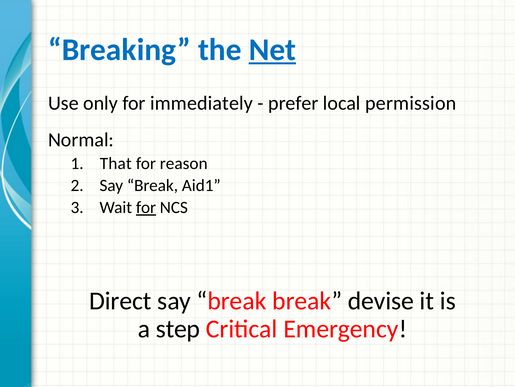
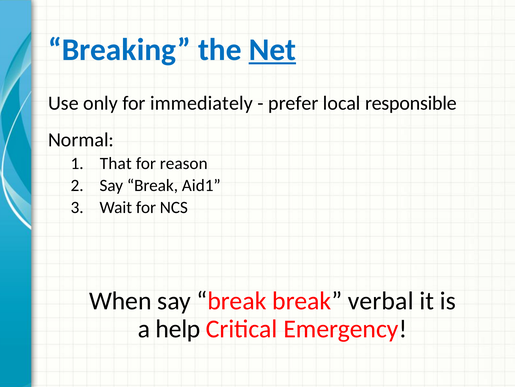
permission: permission -> responsible (411, 103)
for underline: present -> none (146, 207)
Direct: Direct -> When (120, 301)
devise: devise -> verbal (381, 301)
step: step -> help (178, 328)
